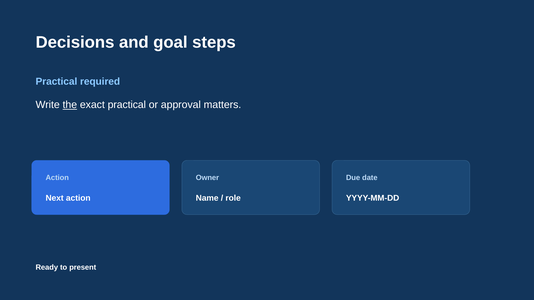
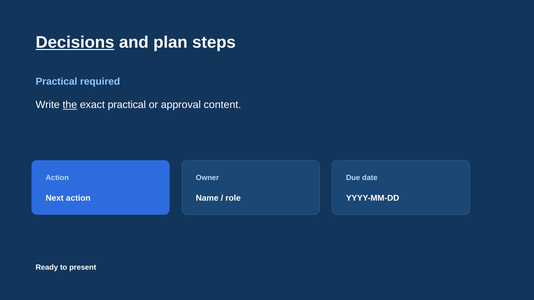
Decisions underline: none -> present (75, 42)
goal: goal -> plan (170, 42)
matters: matters -> content (222, 105)
